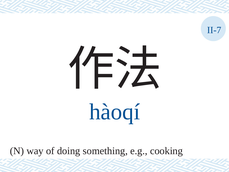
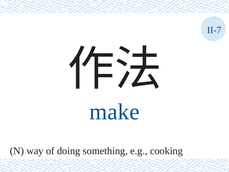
hàoqí: hàoqí -> make (114, 112)
